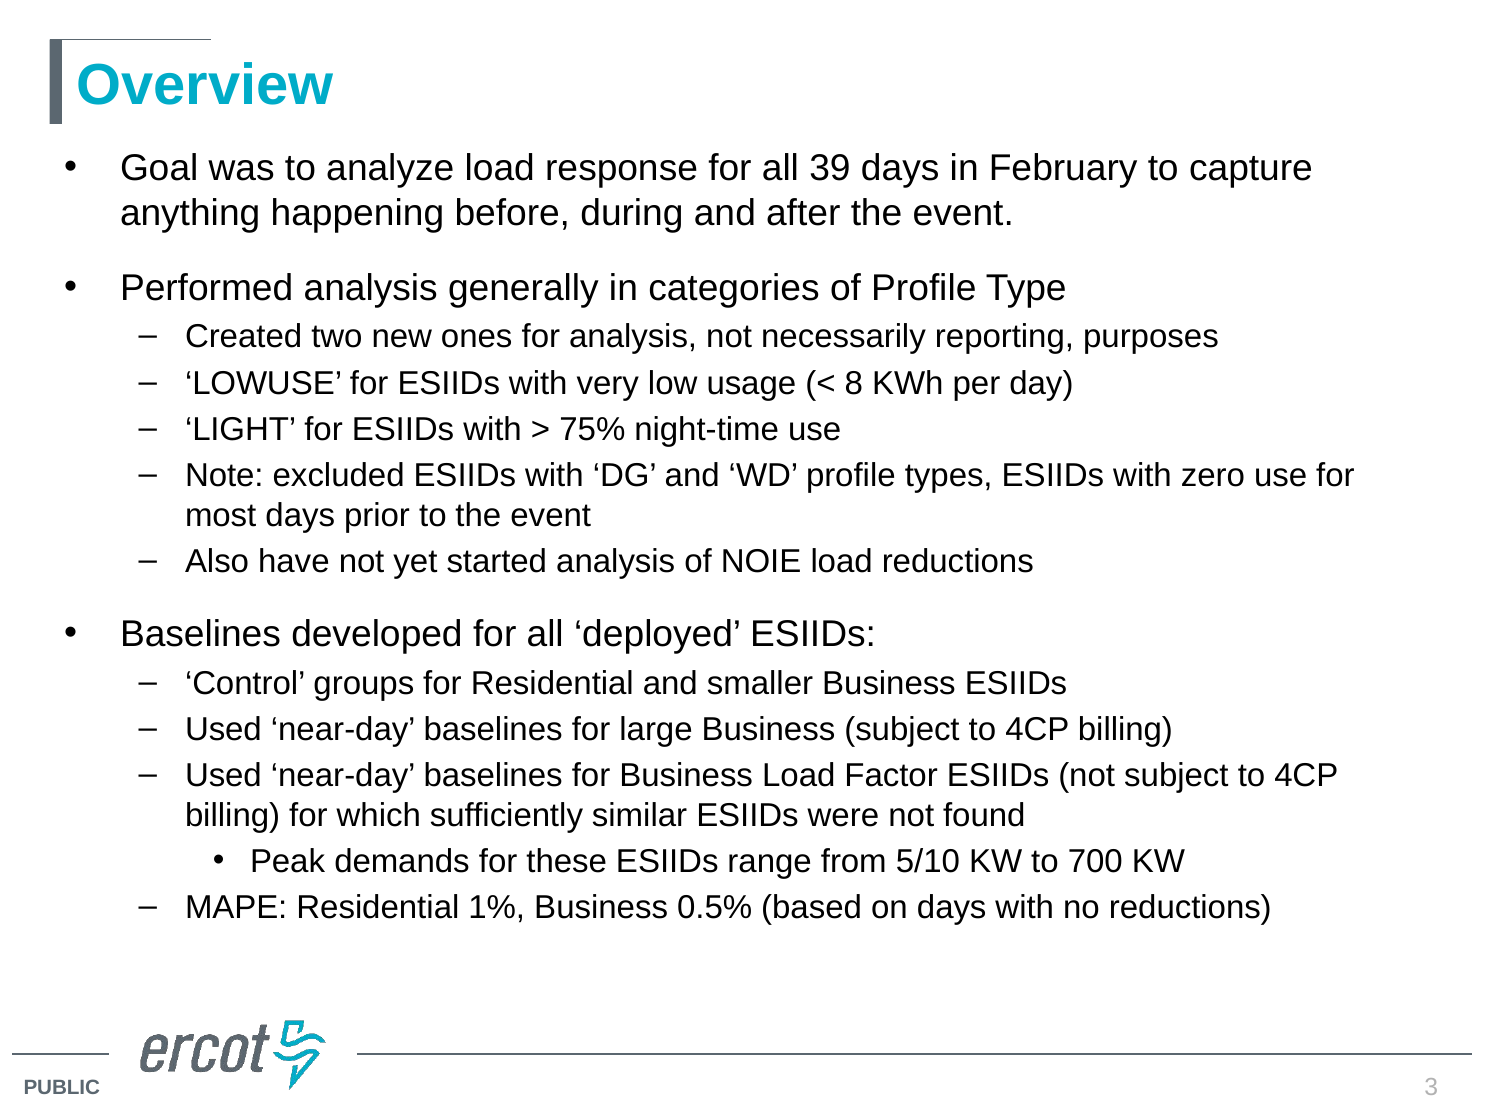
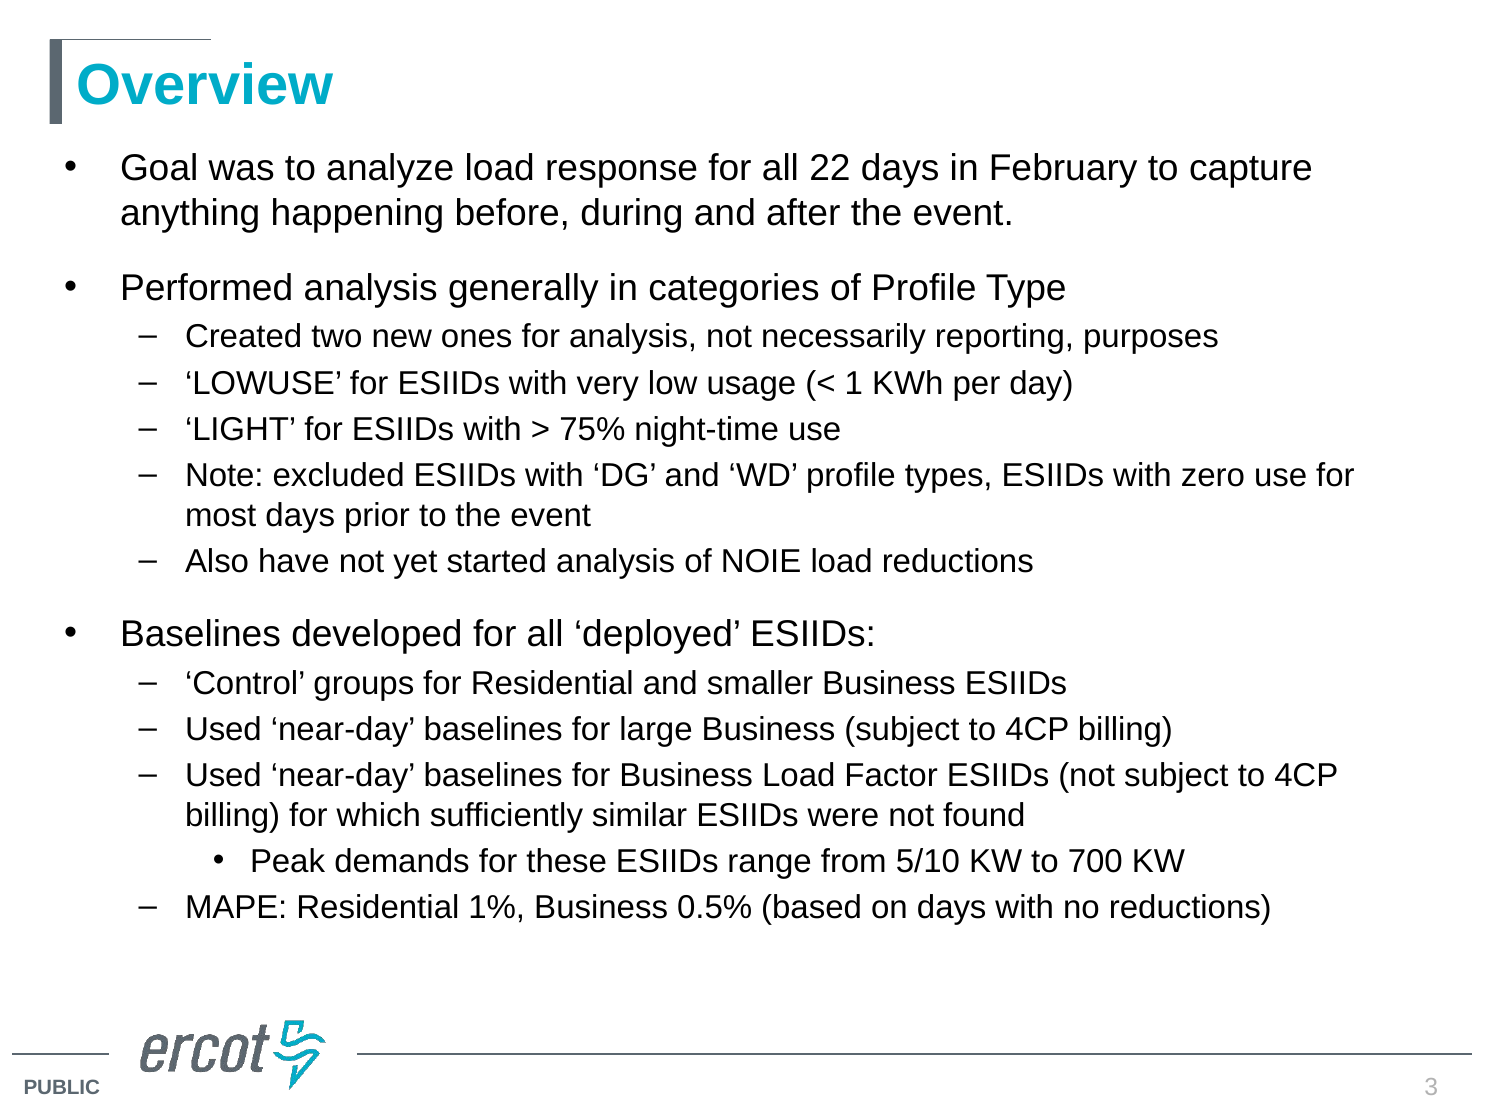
39: 39 -> 22 (830, 169)
8: 8 -> 1 (854, 383)
